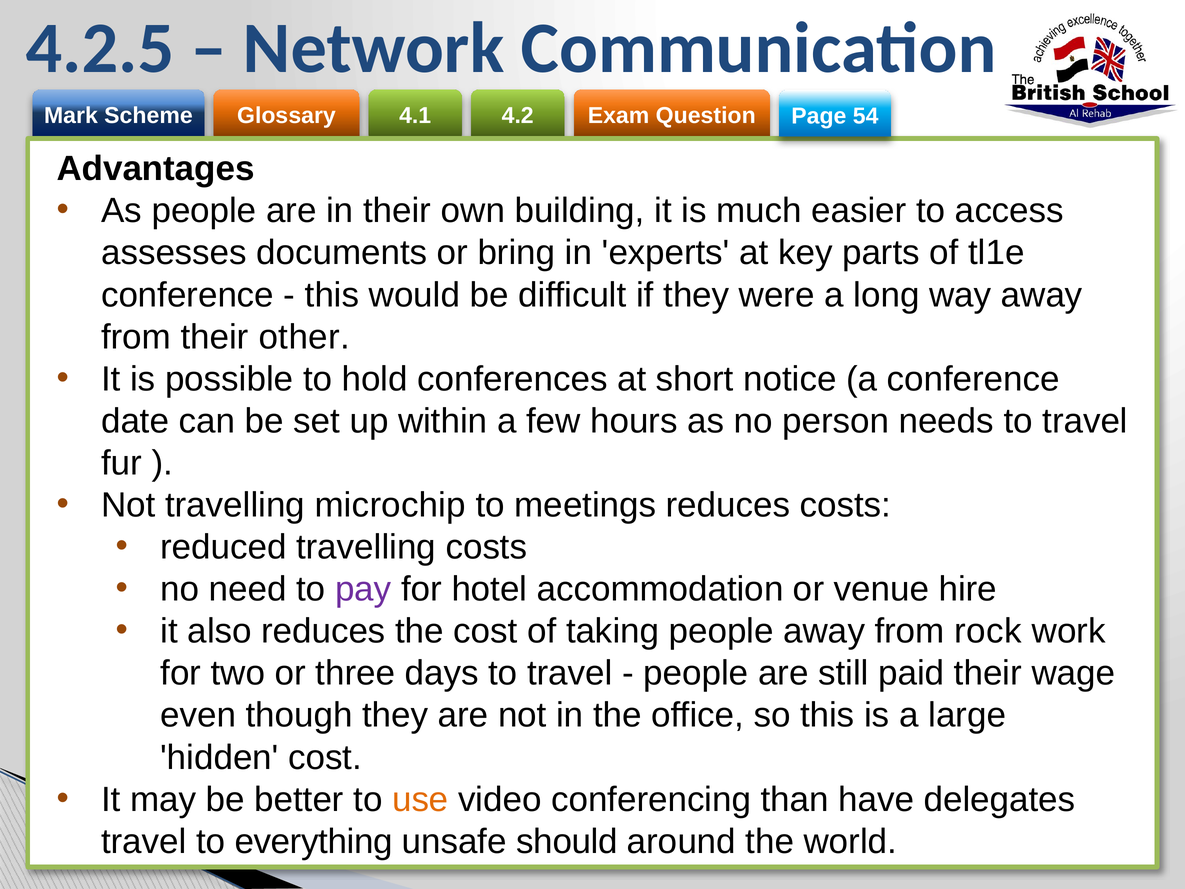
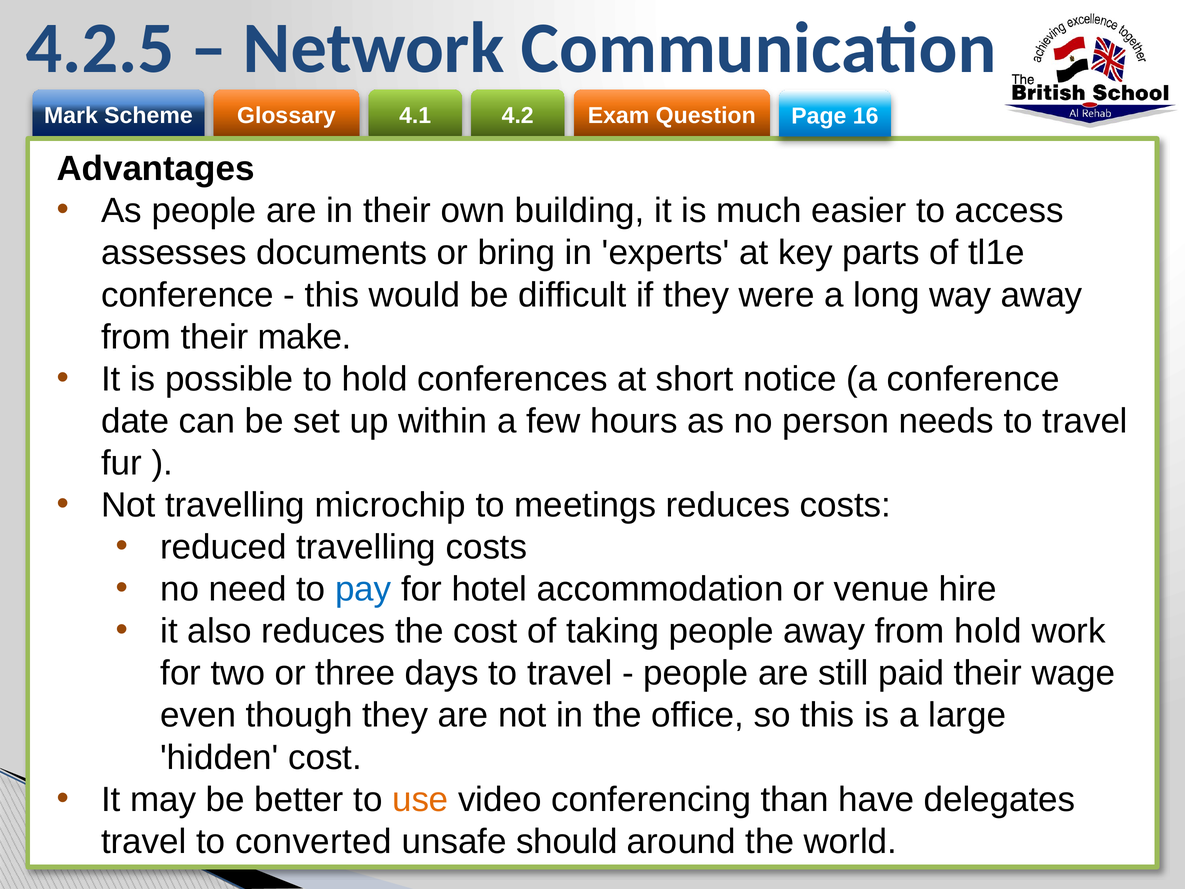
54: 54 -> 16 (866, 116)
other: other -> make (305, 337)
pay colour: purple -> blue (363, 589)
from rock: rock -> hold (988, 631)
everything: everything -> converted (313, 841)
